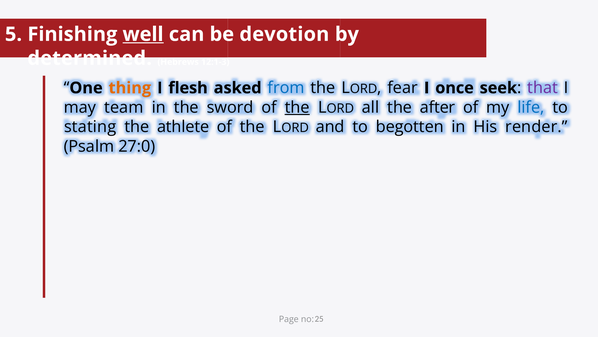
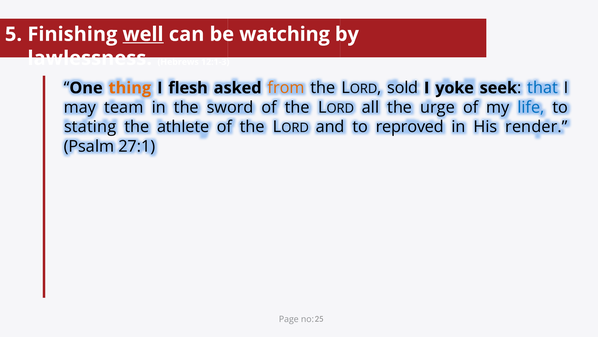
devotion: devotion -> watching (285, 34)
determined: determined -> lawlessness (90, 58)
from colour: blue -> orange (286, 88)
fear: fear -> sold (403, 88)
once: once -> yoke (455, 88)
that colour: purple -> blue (543, 88)
the underline: present -> none (297, 107)
after: after -> urge (437, 107)
begotten: begotten -> reproved (410, 127)
27:0: 27:0 -> 27:1 (137, 146)
